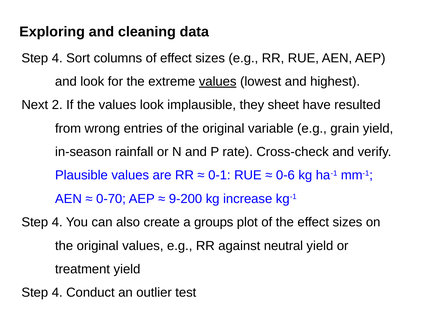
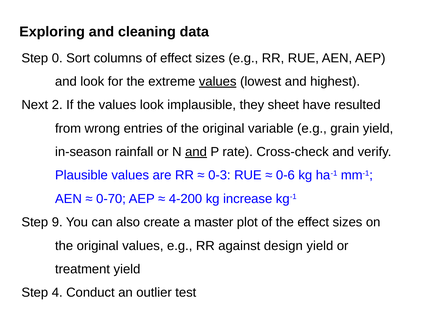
4: 4 -> 0 (57, 58)
and underline: none -> present (196, 152)
0-1: 0-1 -> 0-3 (219, 175)
9-200: 9-200 -> 4-200 (186, 199)
4: 4 -> 9 (57, 222)
groups: groups -> master (214, 222)
neutral: neutral -> design (283, 246)
